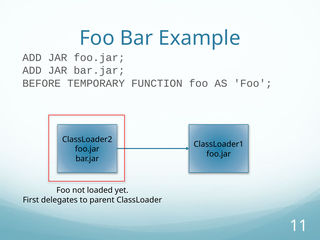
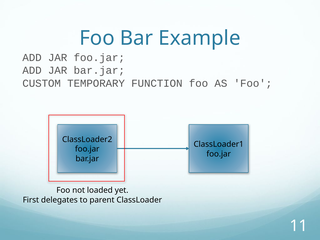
BEFORE: BEFORE -> CUSTOM (42, 83)
